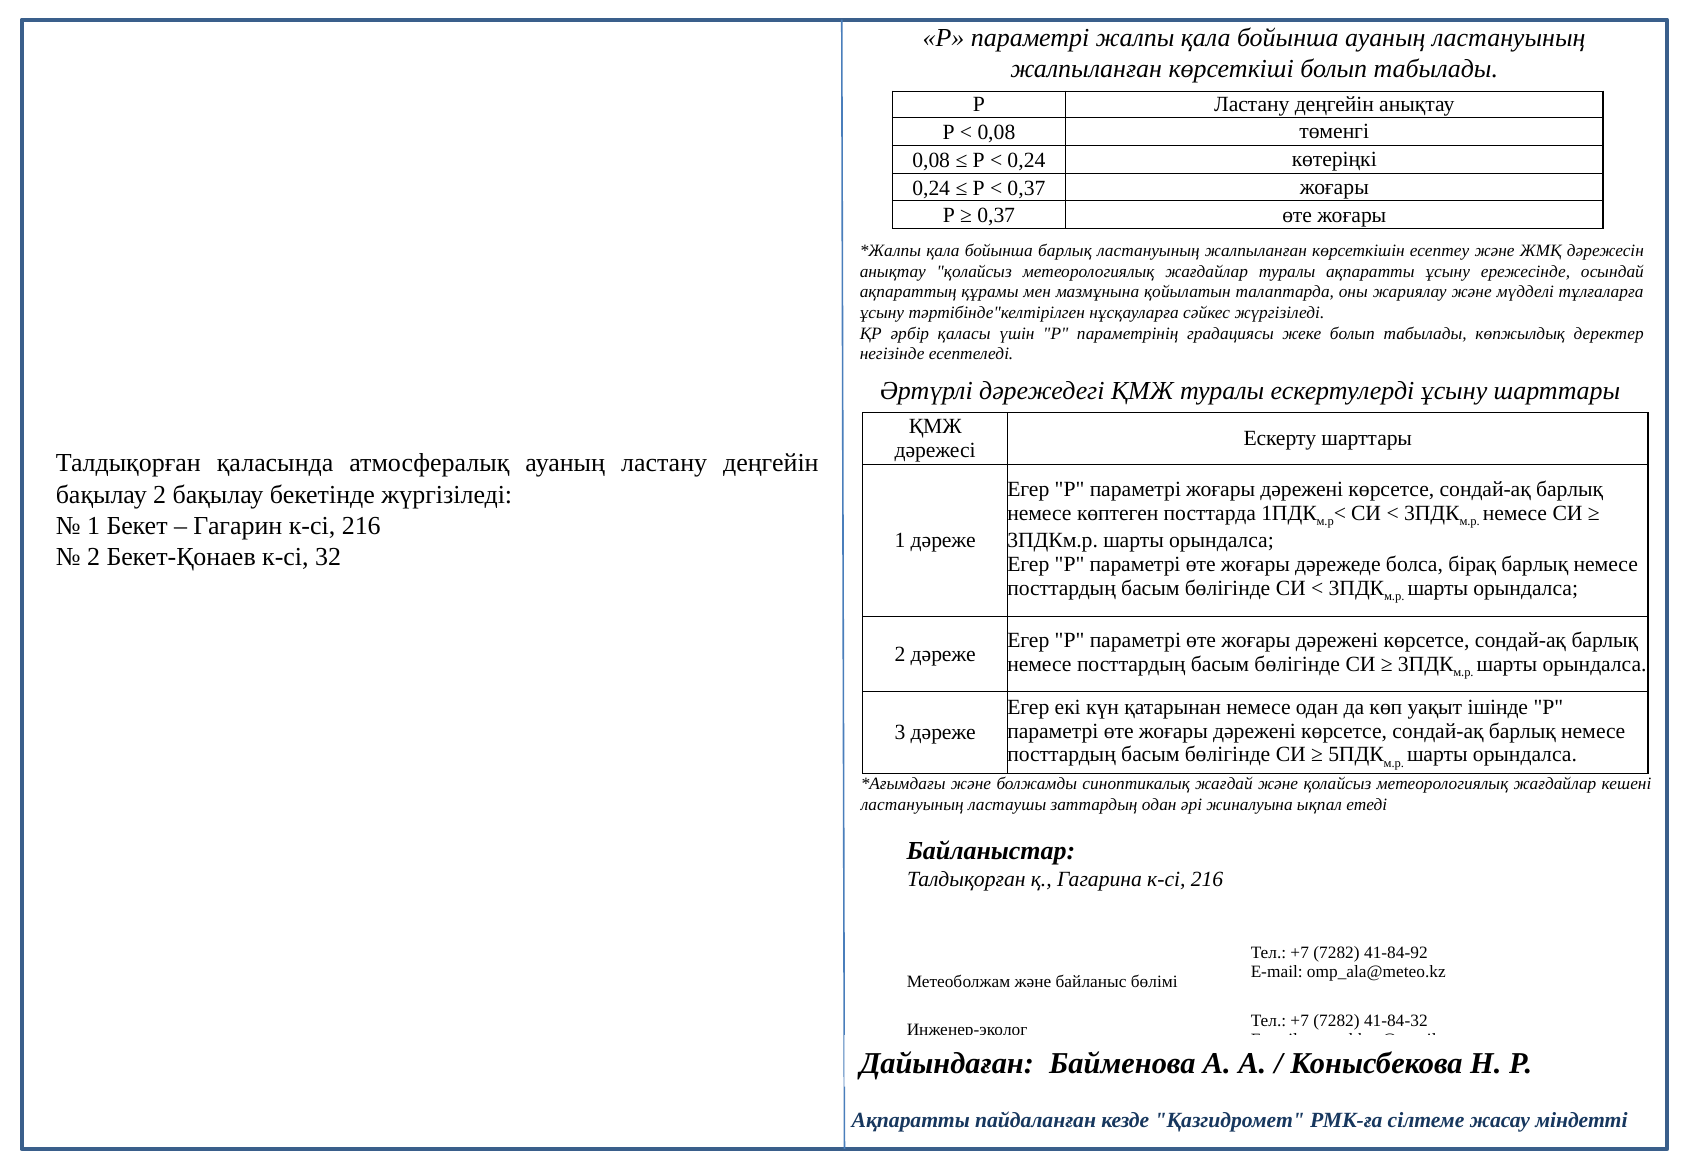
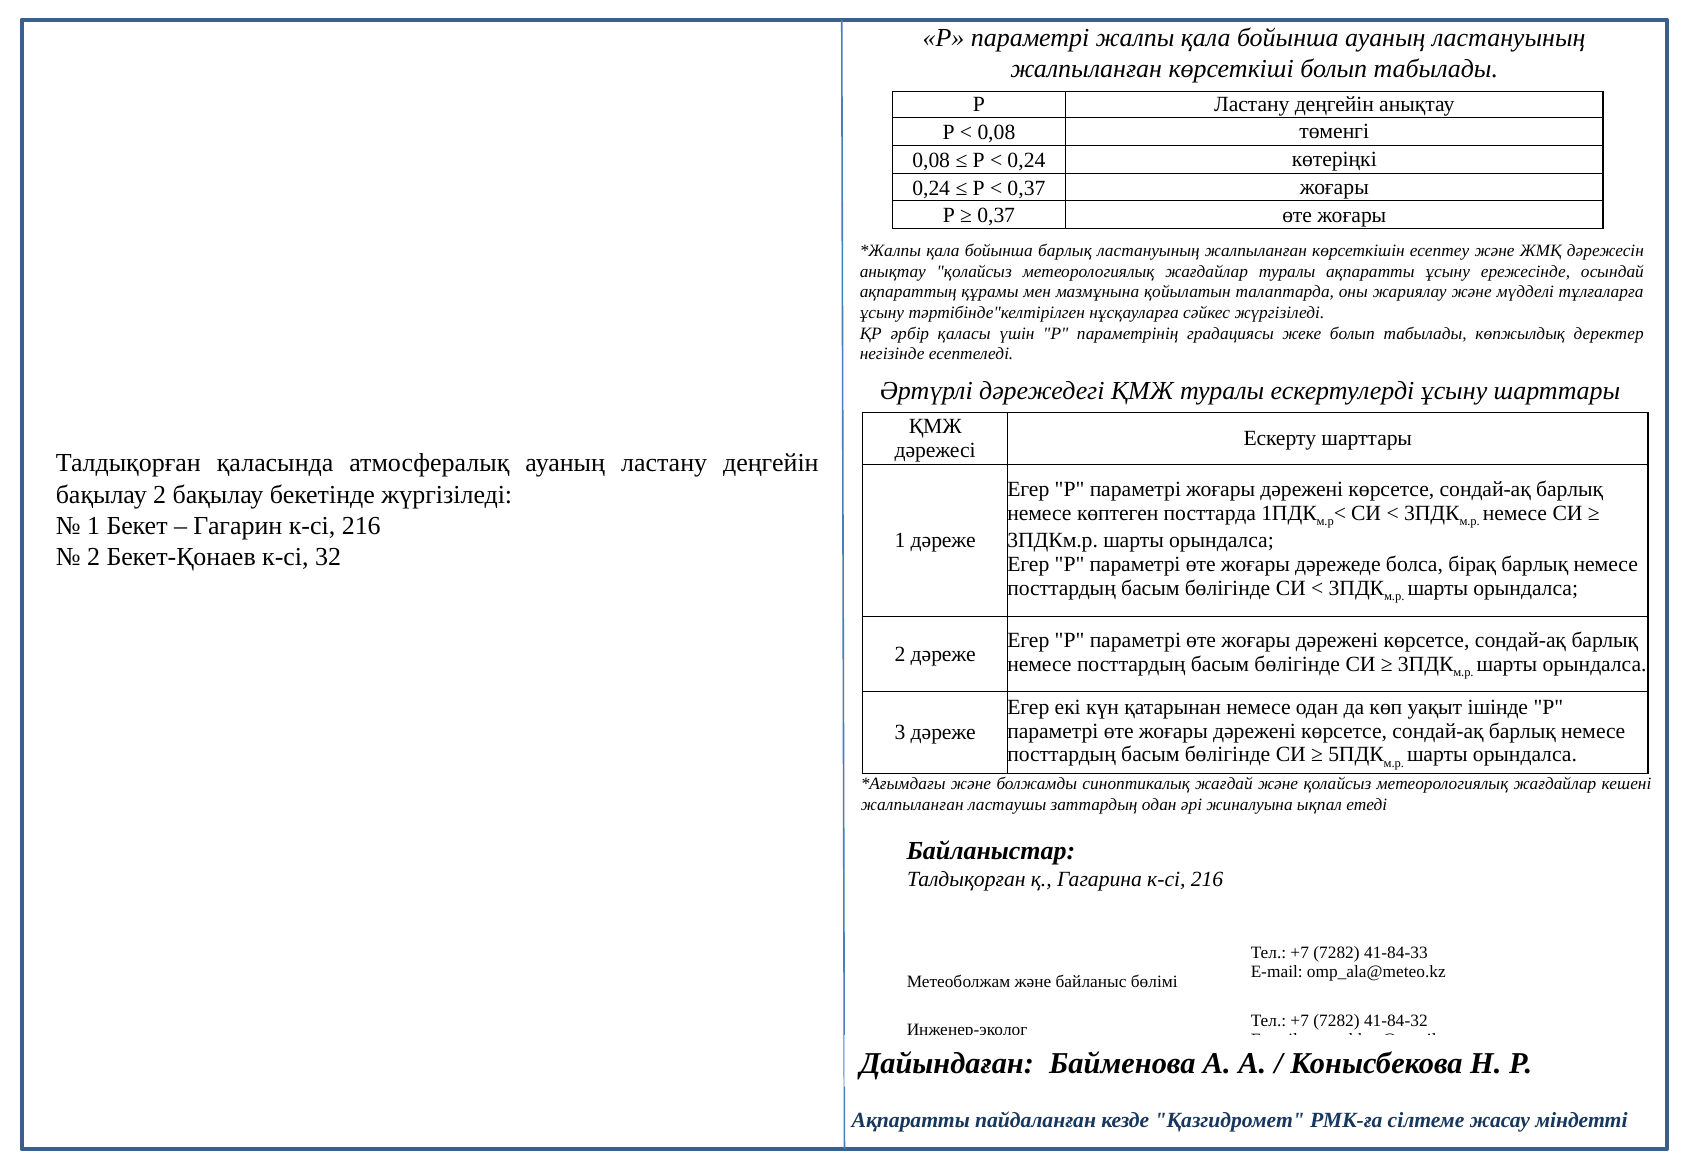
ластануының: ластануының -> жалпыланған (912, 805)
41-84-92: 41-84-92 -> 41-84-33 (1396, 953)
